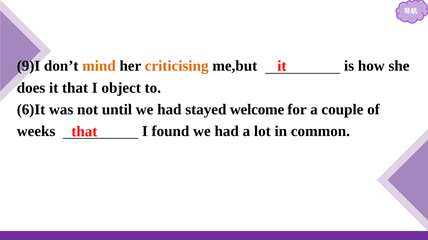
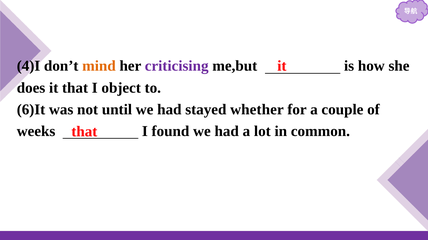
9)I: 9)I -> 4)I (29, 66)
criticising colour: orange -> purple (177, 66)
welcome: welcome -> whether (257, 110)
